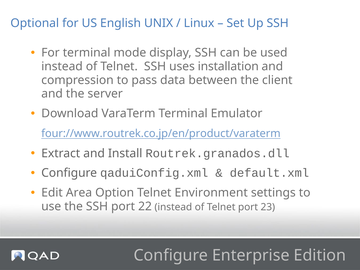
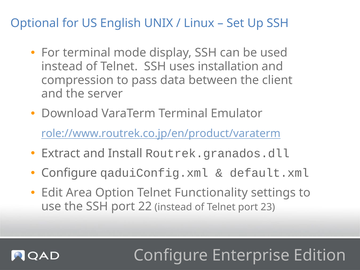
four://www.routrek.co.jp/en/product/varaterm: four://www.routrek.co.jp/en/product/varaterm -> role://www.routrek.co.jp/en/product/varaterm (161, 133)
Environment: Environment -> Functionality (211, 193)
